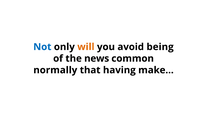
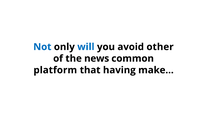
will colour: orange -> blue (86, 47)
being: being -> other (160, 47)
normally: normally -> platform (55, 70)
